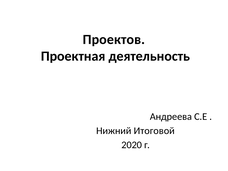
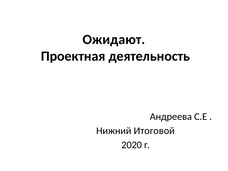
Проектов: Проектов -> Ожидают (114, 40)
